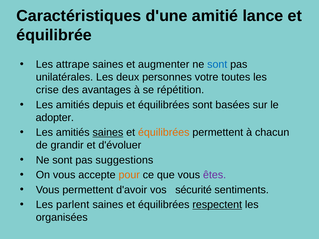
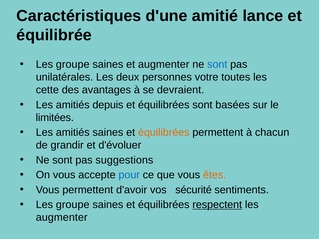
attrape: attrape -> groupe (73, 65)
crise: crise -> cette (47, 90)
répétition: répétition -> devraient (181, 90)
adopter: adopter -> limitées (55, 118)
saines underline: present -> none (108, 133)
pour colour: orange -> blue (129, 175)
êtes colour: purple -> orange (215, 175)
parlent: parlent -> groupe (73, 205)
organisées: organisées -> augmenter (62, 218)
